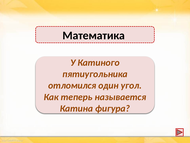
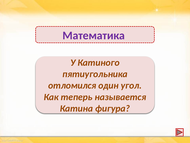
Математика colour: black -> purple (94, 35)
